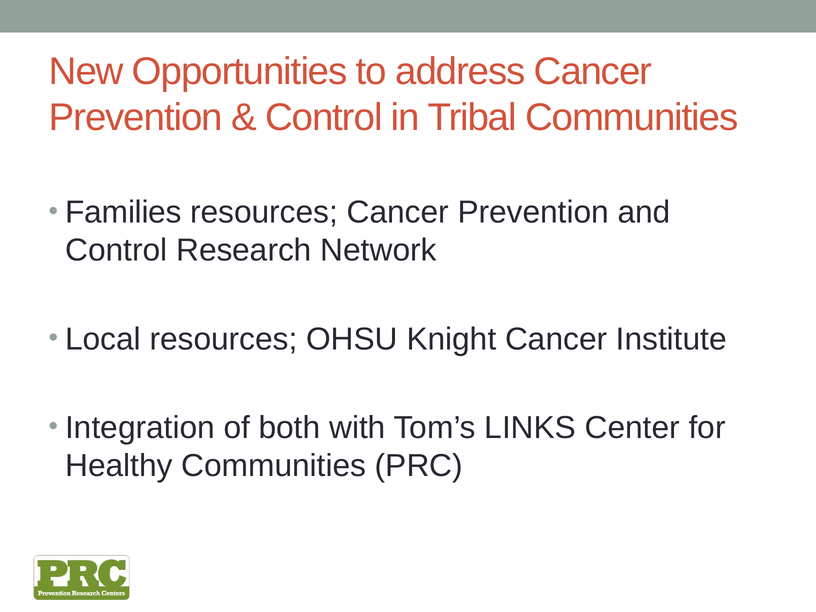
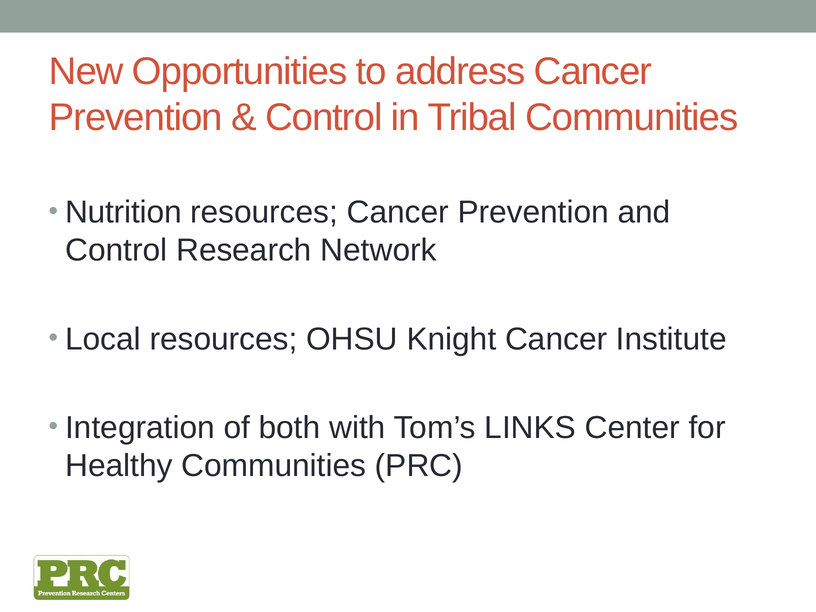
Families: Families -> Nutrition (123, 212)
